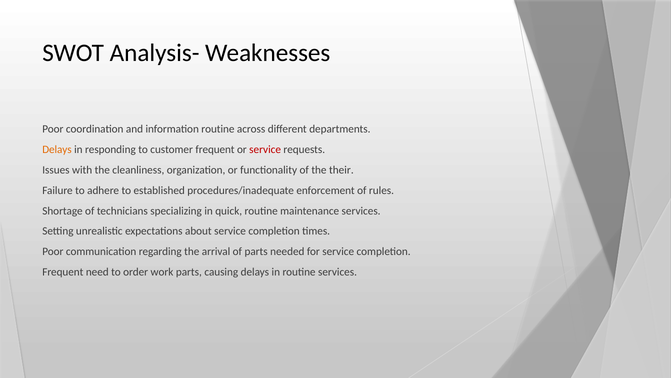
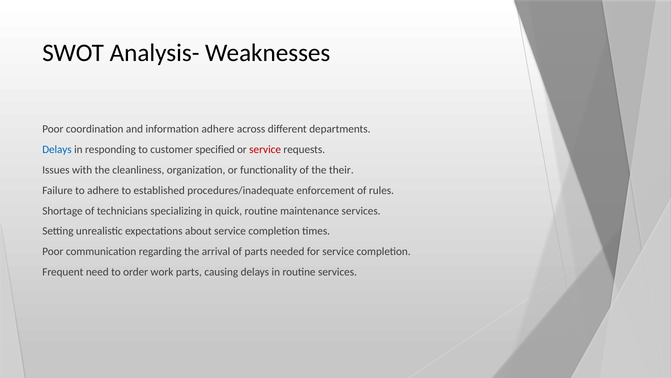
information routine: routine -> adhere (218, 129)
Delays colour: orange -> blue (57, 149)
customer frequent: frequent -> specified (215, 149)
